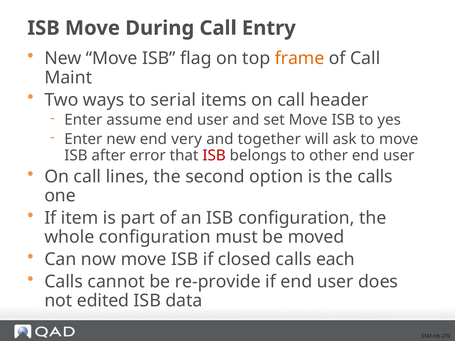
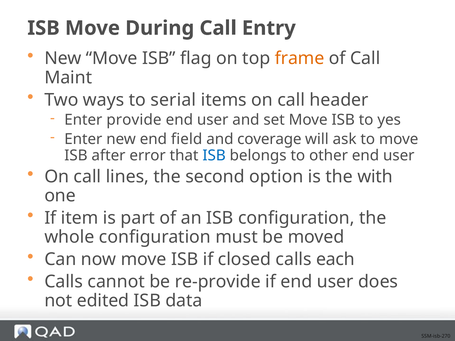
assume: assume -> provide (134, 120)
very: very -> field (187, 139)
together: together -> coverage (269, 139)
ISB colour: red -> blue (214, 156)
the calls: calls -> with (375, 177)
